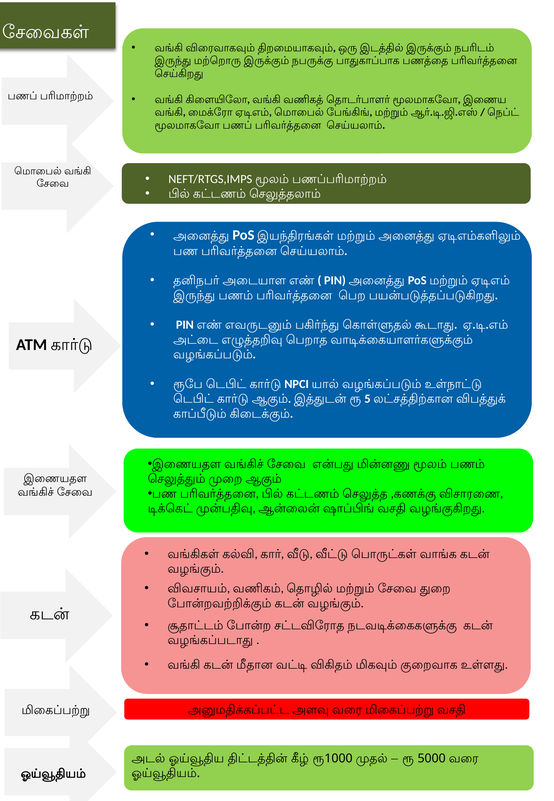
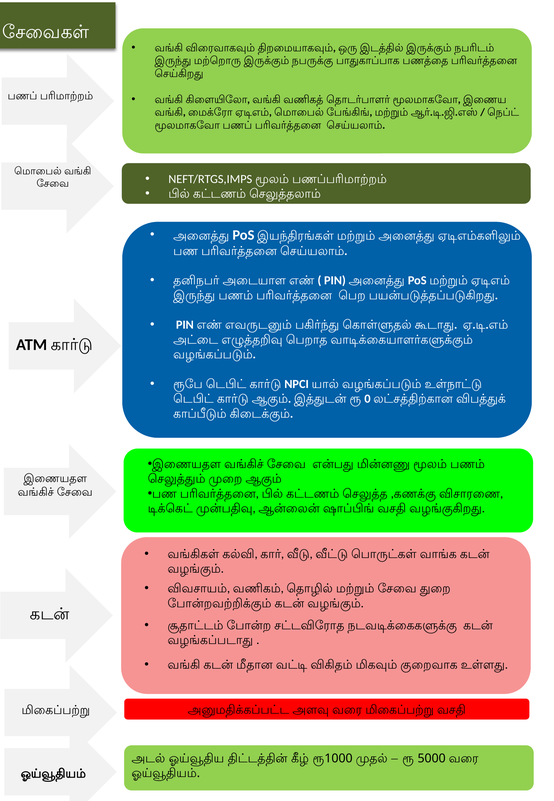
5: 5 -> 0 (368, 398)
